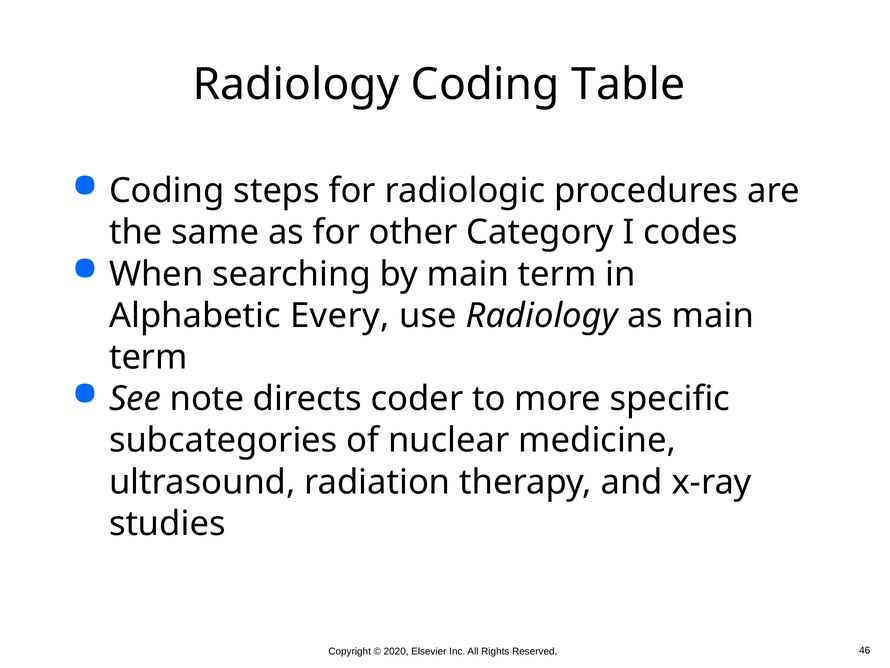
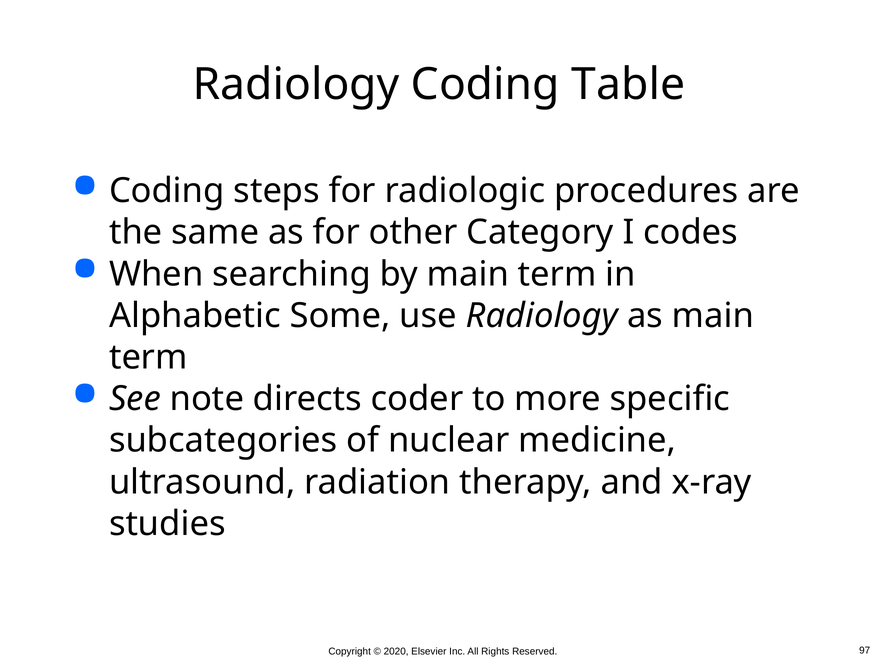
Every: Every -> Some (340, 315)
46: 46 -> 97 (865, 650)
